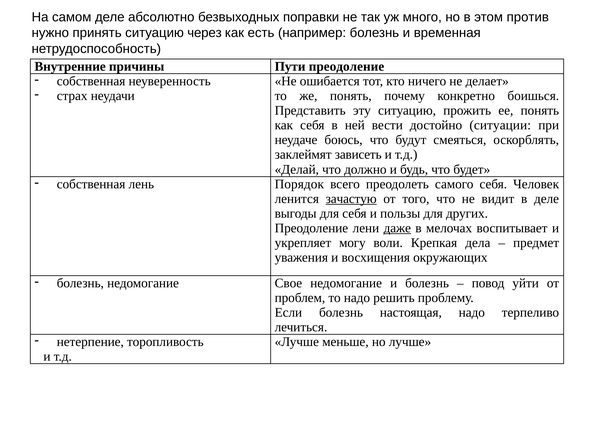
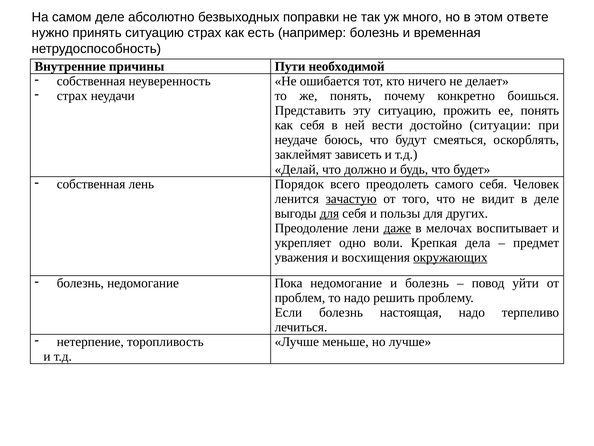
против: против -> ответе (528, 17)
ситуацию через: через -> страх (204, 33)
Пути преодоление: преодоление -> необходимой (347, 66)
для underline: none -> present (329, 213)
могу: могу -> одно (352, 242)
окружающих underline: none -> present (450, 257)
Свое: Свое -> Пока (288, 283)
